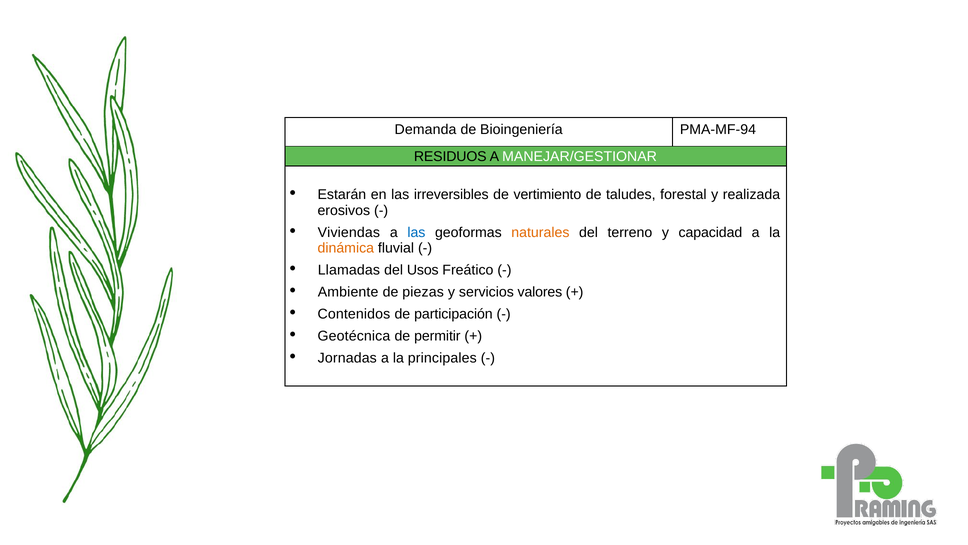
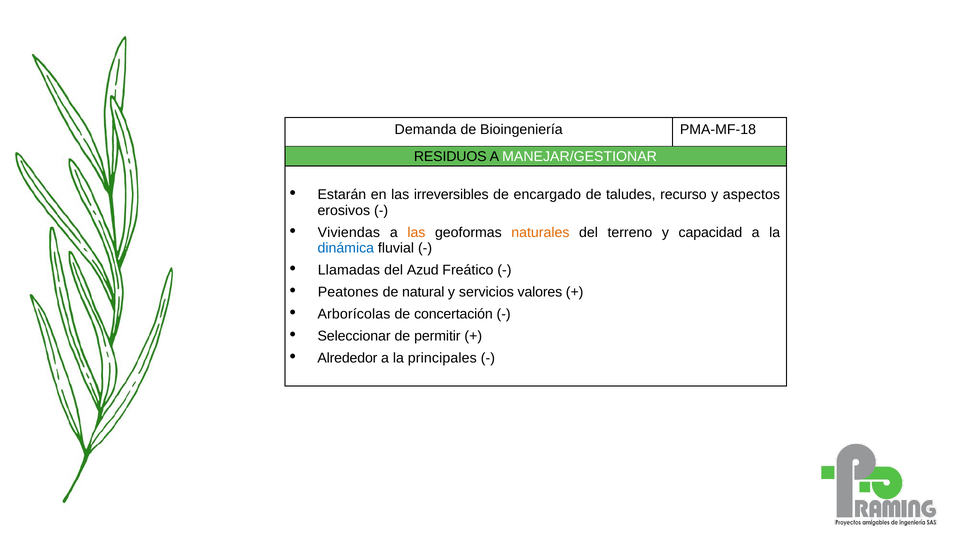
PMA-MF-94: PMA-MF-94 -> PMA-MF-18 (718, 129)
vertimiento: vertimiento -> encargado (547, 194)
forestal: forestal -> recurso (683, 194)
realizada: realizada -> aspectos (751, 194)
las colour: blue -> orange (416, 232)
dinámica colour: orange -> blue (346, 248)
Usos: Usos -> Azud (423, 270)
Ambiente: Ambiente -> Peatones (348, 292)
piezas: piezas -> natural (423, 292)
Contenidos: Contenidos -> Arborícolas (354, 314)
participación: participación -> concertación (453, 314)
Geotécnica: Geotécnica -> Seleccionar (354, 336)
Jornadas: Jornadas -> Alrededor (347, 358)
